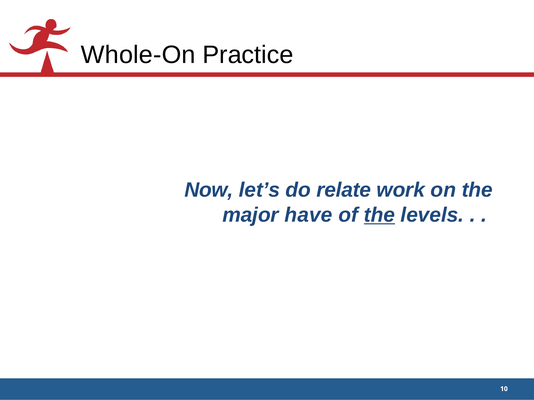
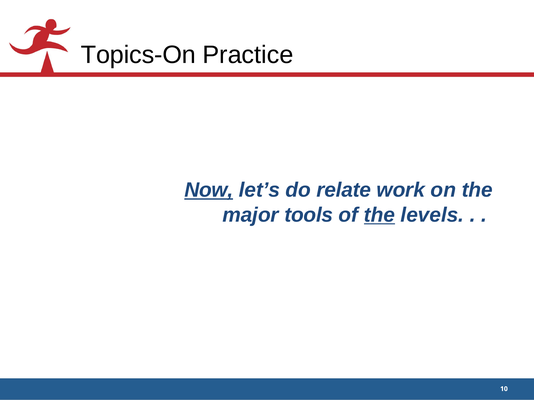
Whole-On: Whole-On -> Topics-On (138, 55)
Now underline: none -> present (209, 190)
have: have -> tools (309, 215)
